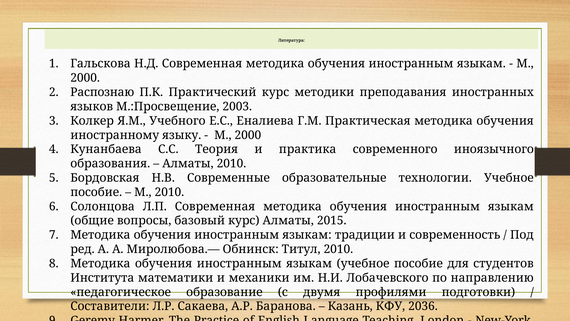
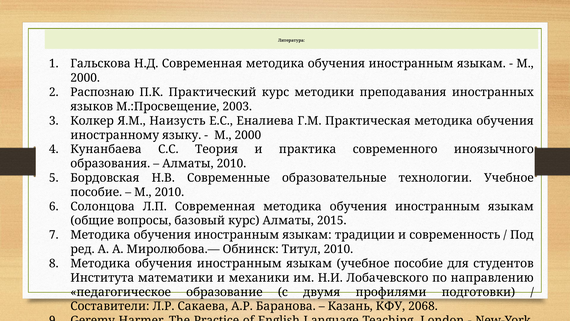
Учебного: Учебного -> Наизусть (177, 121)
2036: 2036 -> 2068 (423, 306)
